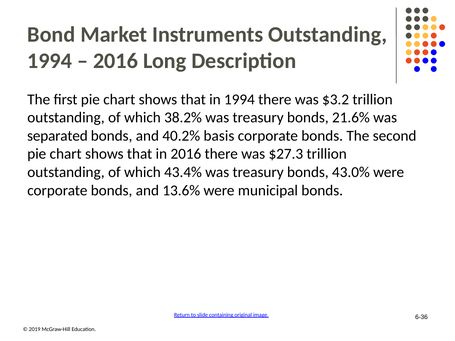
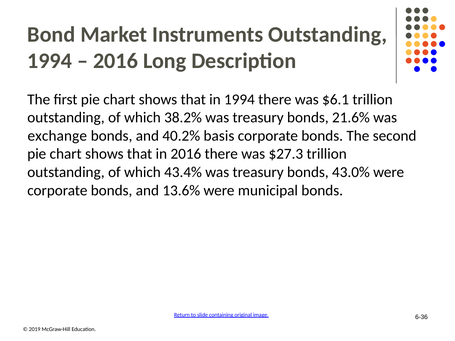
$3.2: $3.2 -> $6.1 (336, 99)
separated: separated -> exchange (57, 136)
